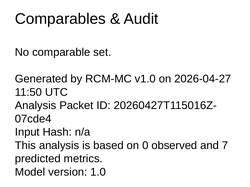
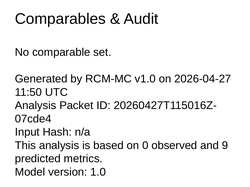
7: 7 -> 9 (225, 146)
